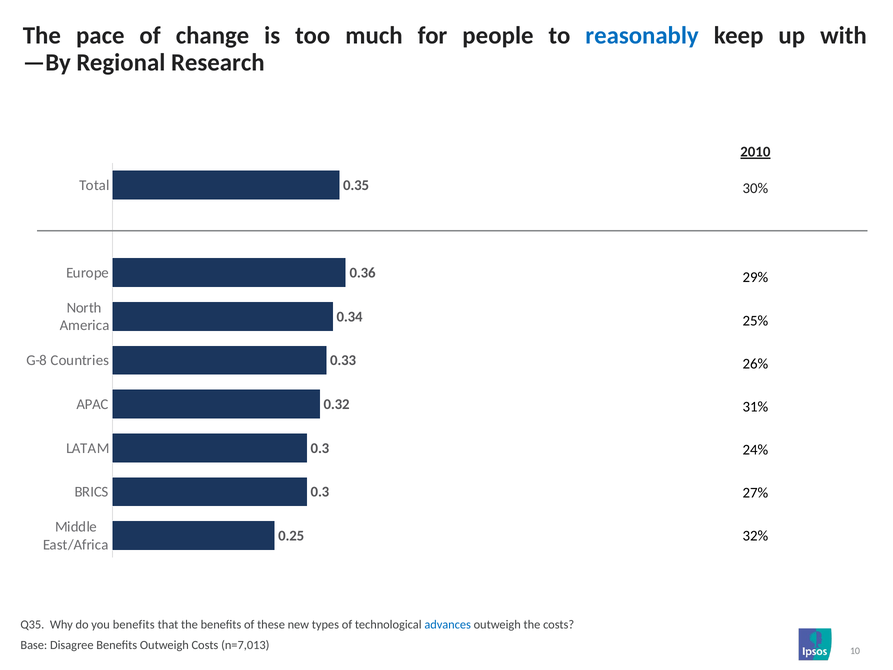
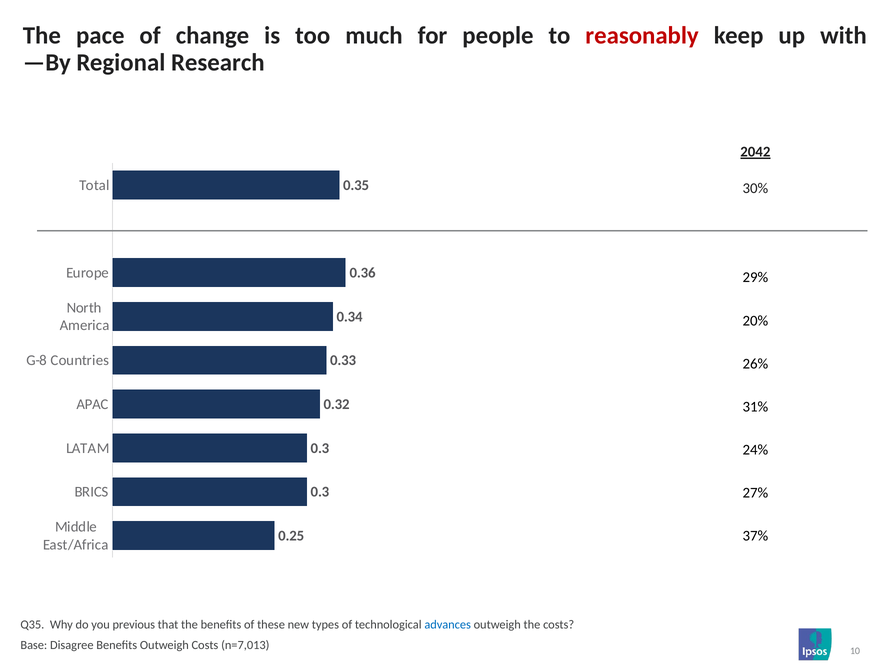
reasonably colour: blue -> red (642, 36)
2010: 2010 -> 2042 (755, 152)
25%: 25% -> 20% (755, 321)
32%: 32% -> 37% (755, 536)
you benefits: benefits -> previous (134, 624)
